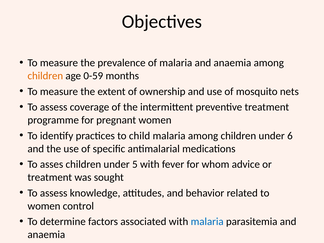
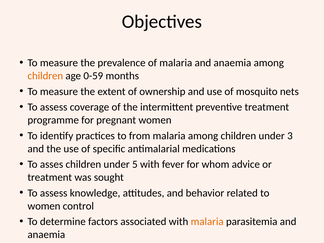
child: child -> from (140, 136)
6: 6 -> 3 (290, 136)
malaria colour: blue -> orange (207, 222)
